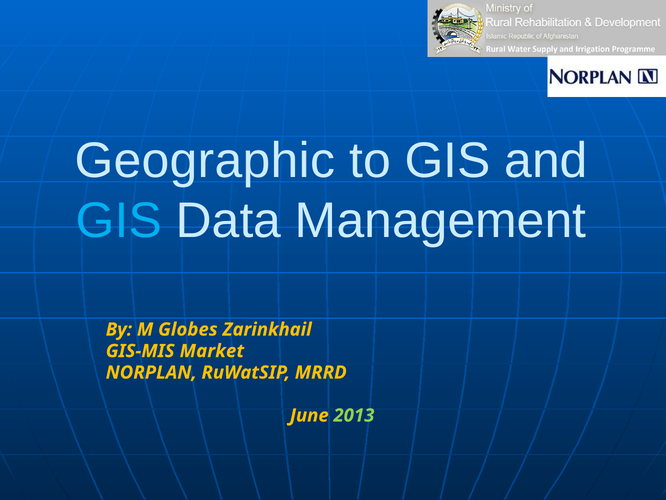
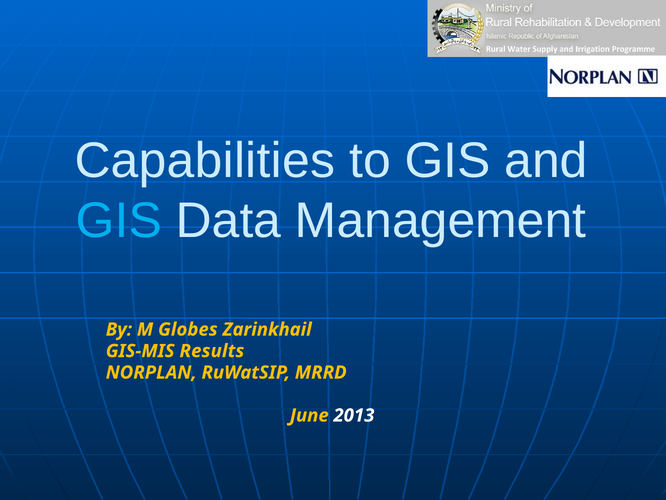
Geographic: Geographic -> Capabilities (205, 160)
Market: Market -> Results (212, 351)
2013 colour: light green -> white (354, 415)
